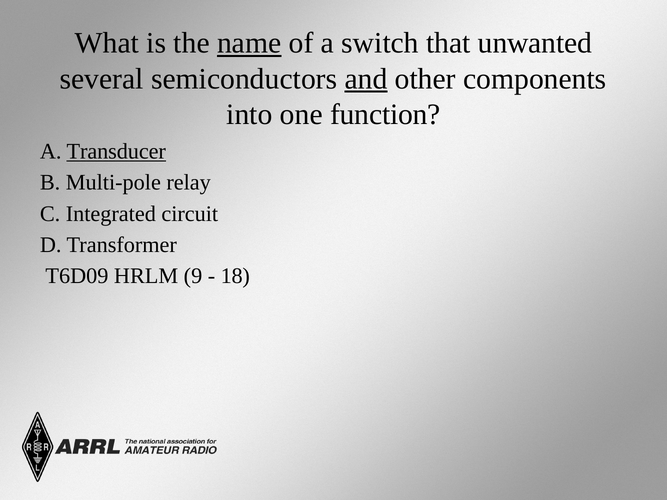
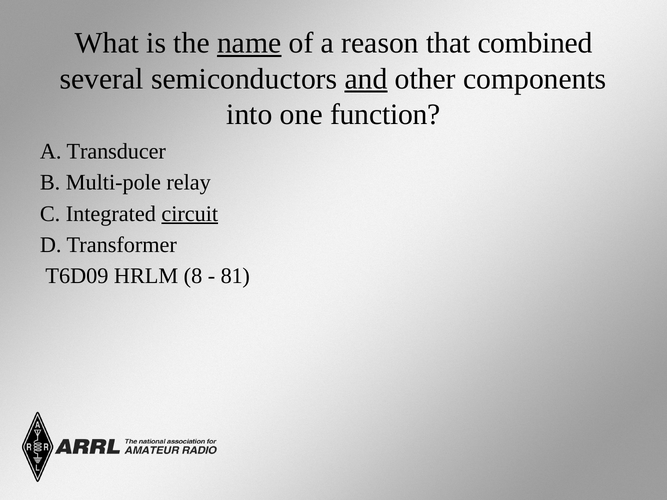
switch: switch -> reason (380, 43)
unwanted: unwanted -> combined (535, 43)
Transducer underline: present -> none (116, 152)
circuit underline: none -> present (190, 214)
9: 9 -> 8 (193, 276)
18: 18 -> 81 (235, 276)
